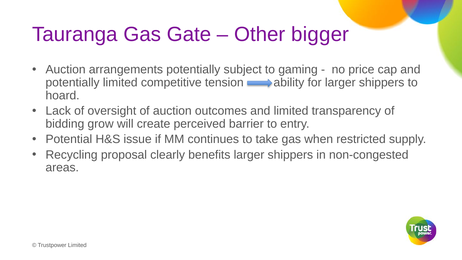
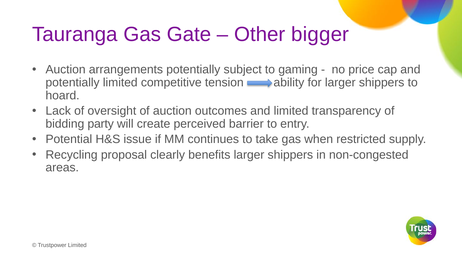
grow: grow -> party (101, 124)
